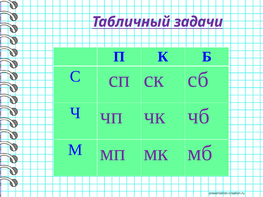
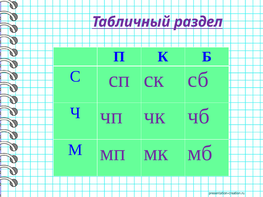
задачи: задачи -> раздел (198, 22)
